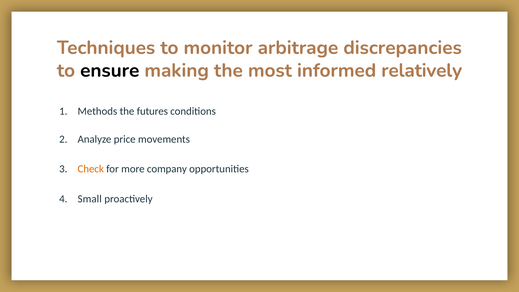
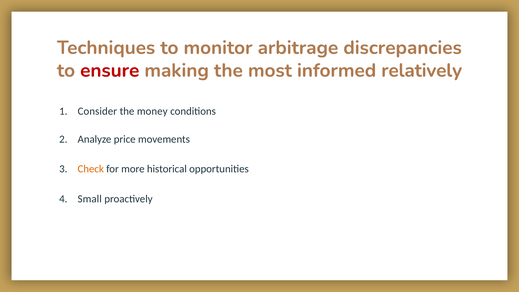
ensure colour: black -> red (110, 70)
Methods: Methods -> Consider (97, 111)
futures: futures -> money (152, 111)
company: company -> historical (167, 169)
